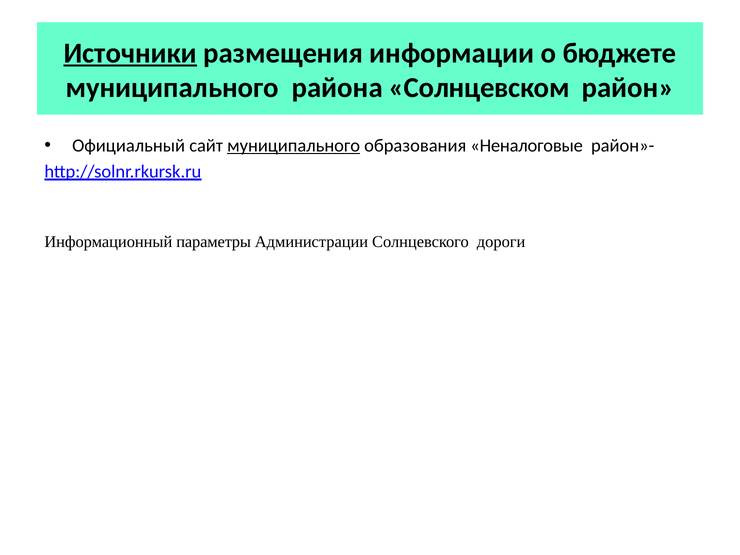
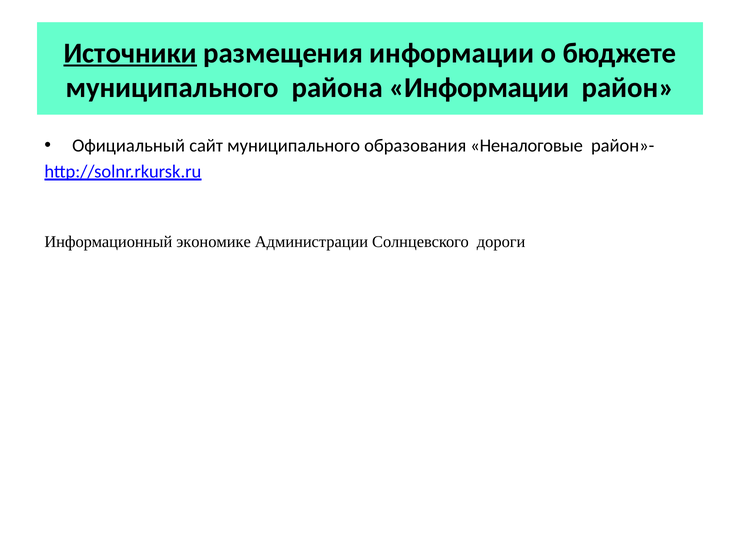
района Солнцевском: Солнцевском -> Информации (479, 88)
муниципального underline: present -> none (294, 146)
параметры: параметры -> экономике (214, 242)
